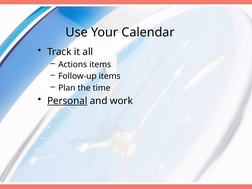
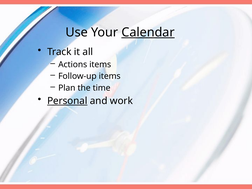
Calendar underline: none -> present (148, 32)
